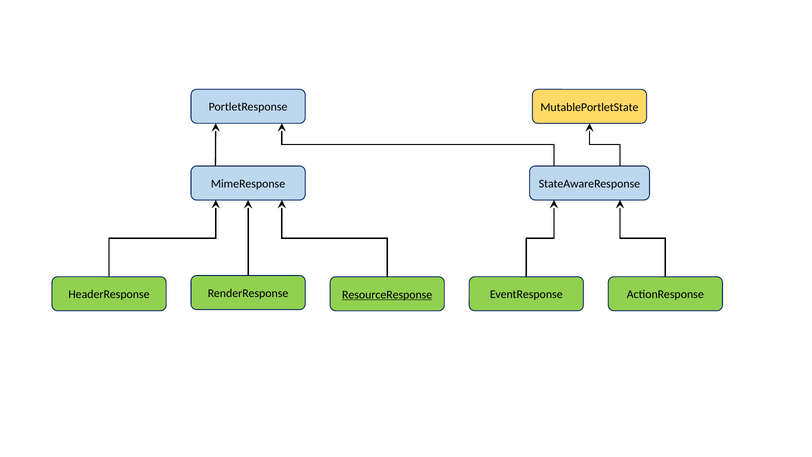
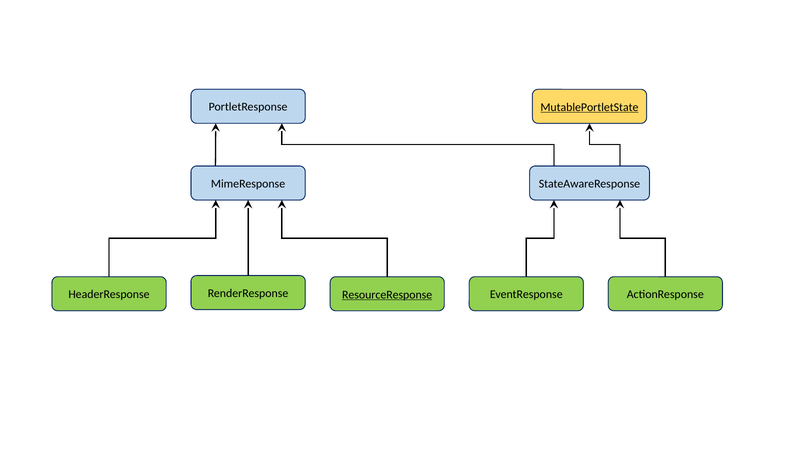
MutablePortletState underline: none -> present (589, 107)
